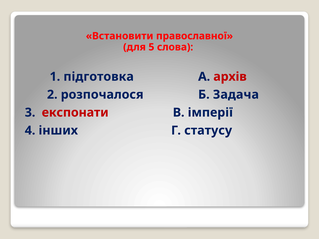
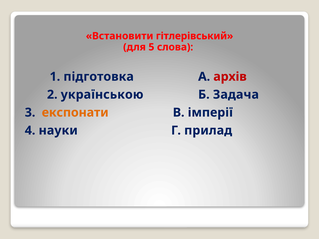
православної: православної -> гітлерівський (195, 36)
розпочалося: розпочалося -> українською (102, 95)
експонати colour: red -> orange (75, 113)
інших: інших -> науки (58, 131)
статусу: статусу -> прилад (208, 131)
